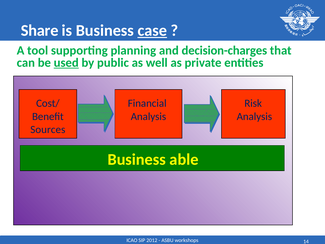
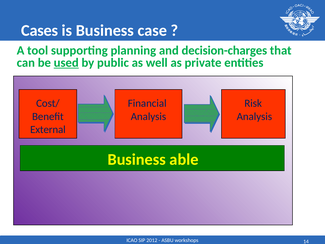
Share: Share -> Cases (40, 30)
case underline: present -> none (152, 30)
Sources: Sources -> External (48, 129)
